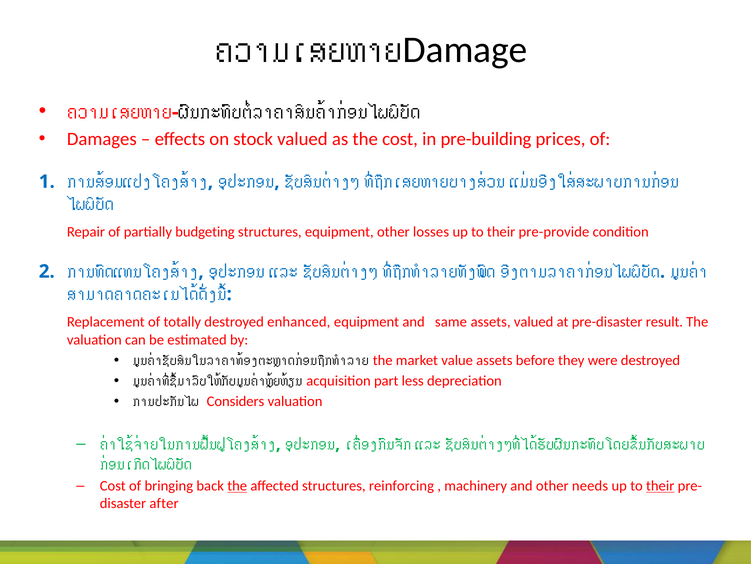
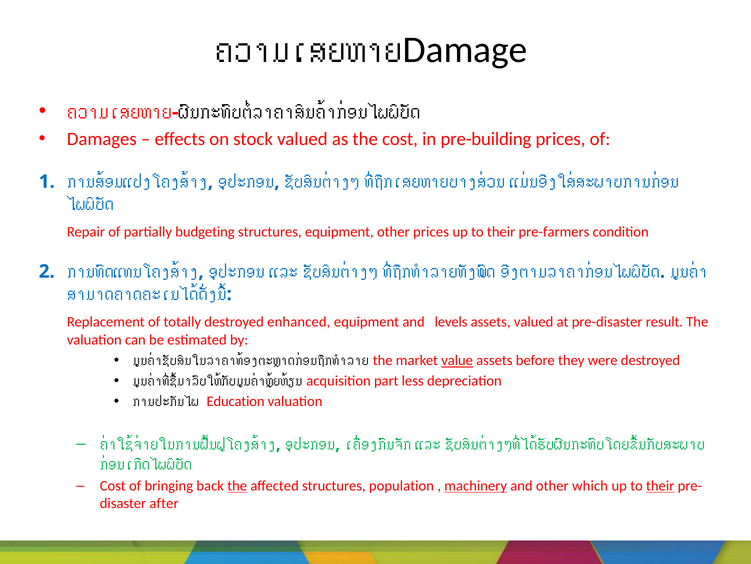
other losses: losses -> prices (431, 232)
pre-provide: pre-provide -> pre-farmers (554, 232)
same: same -> levels (451, 321)
value underline: none -> present (457, 360)
Considers: Considers -> Education (236, 401)
reinforcing: reinforcing -> population (401, 485)
machinery underline: none -> present (476, 485)
needs: needs -> which (590, 485)
